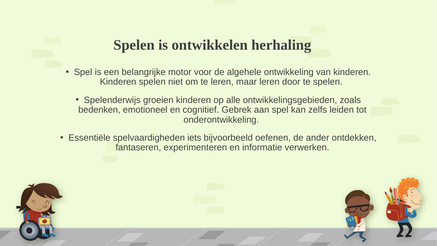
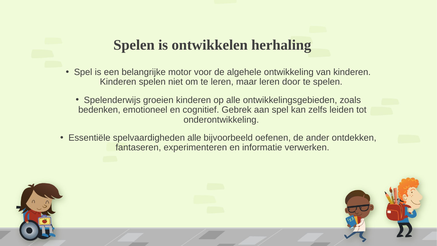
spelvaardigheden iets: iets -> alle (194, 138)
